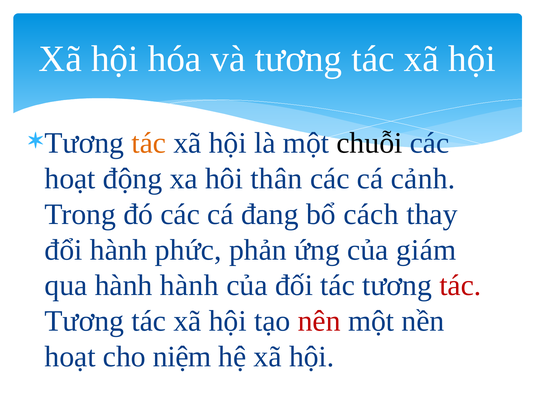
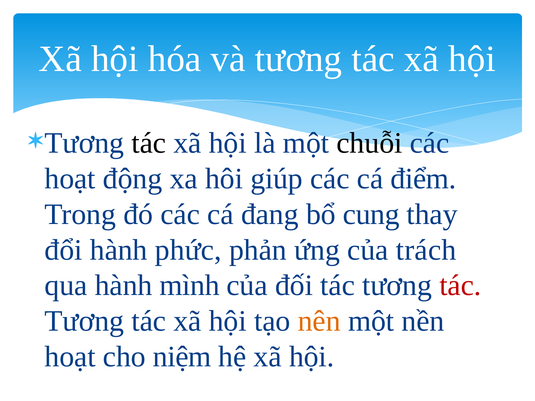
tác colour: orange -> black (149, 143)
thân: thân -> giúp (277, 179)
cảnh: cảnh -> điểm (423, 179)
cách: cách -> cung (371, 214)
giám: giám -> trách (426, 250)
hành hành: hành -> mình (190, 286)
nên colour: red -> orange (319, 321)
